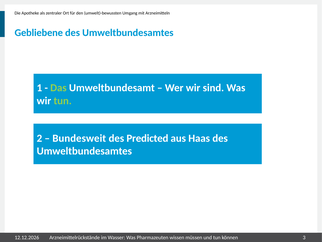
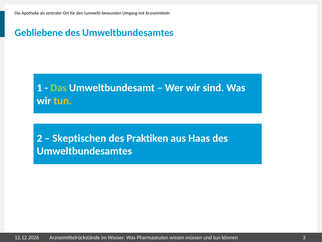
tun colour: light green -> yellow (63, 101)
Bundesweit: Bundesweit -> Skeptischen (79, 138)
Predicted: Predicted -> Praktiken (147, 138)
